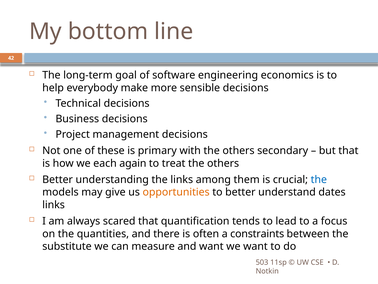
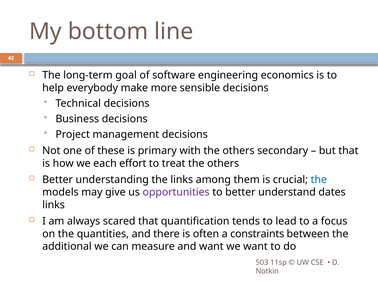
again: again -> effort (133, 163)
opportunities colour: orange -> purple (176, 192)
substitute: substitute -> additional (67, 246)
